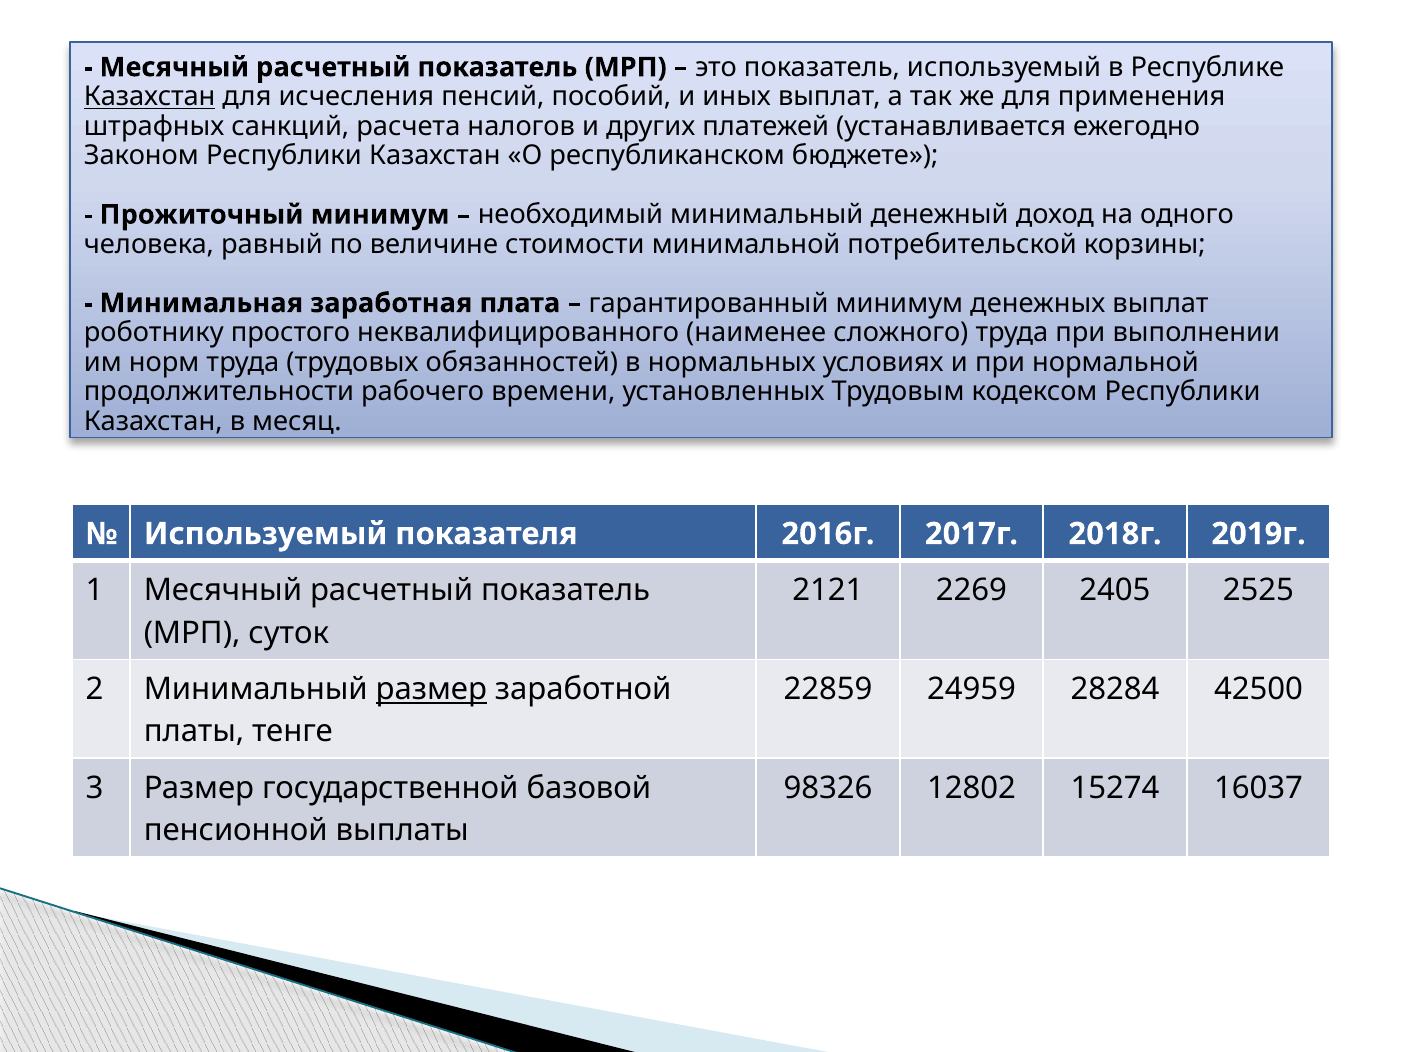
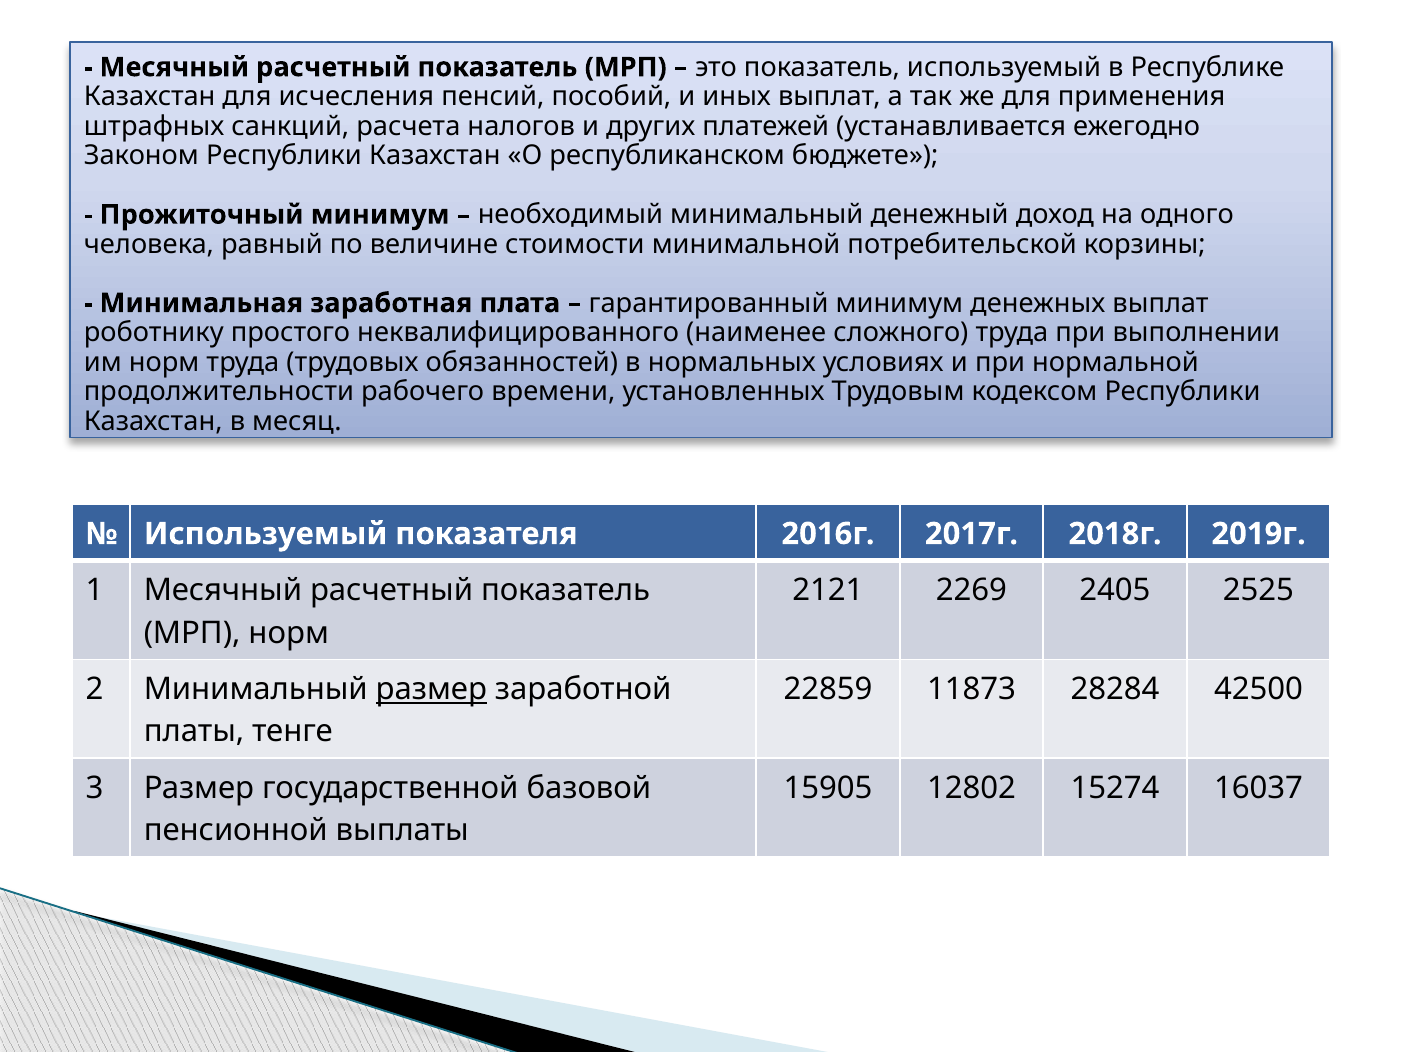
Казахстан underline: present -> none (150, 97)
МРП суток: суток -> норм (289, 633)
24959: 24959 -> 11873 (971, 689)
98326: 98326 -> 15905 (828, 788)
